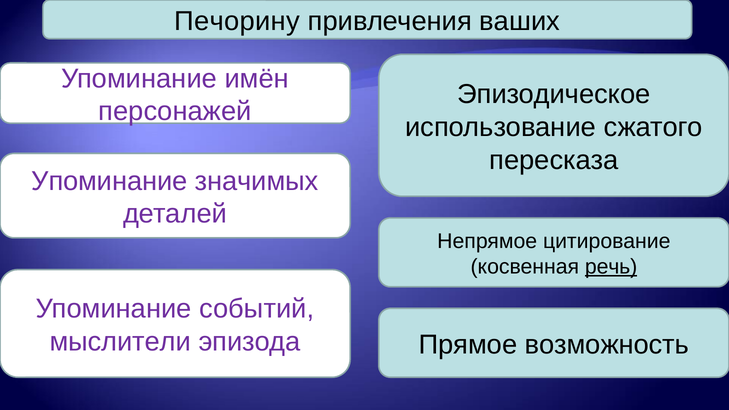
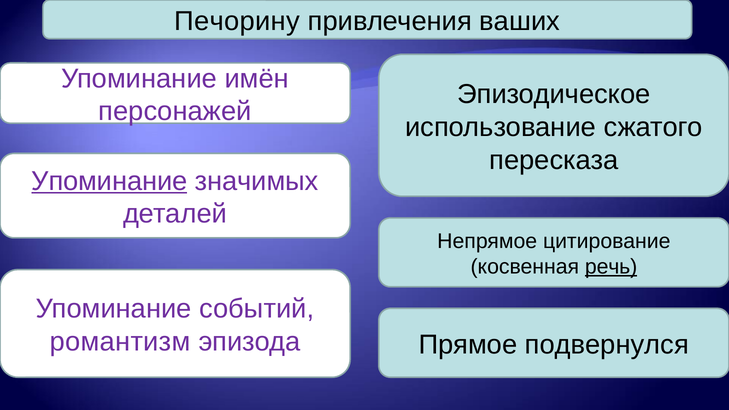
Упоминание underline: none -> present (109, 181)
мыслители: мыслители -> романтизм (120, 342)
возможность: возможность -> подвернулся (607, 345)
